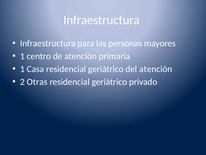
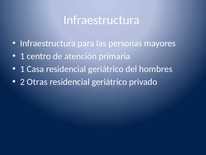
del atención: atención -> hombres (156, 69)
